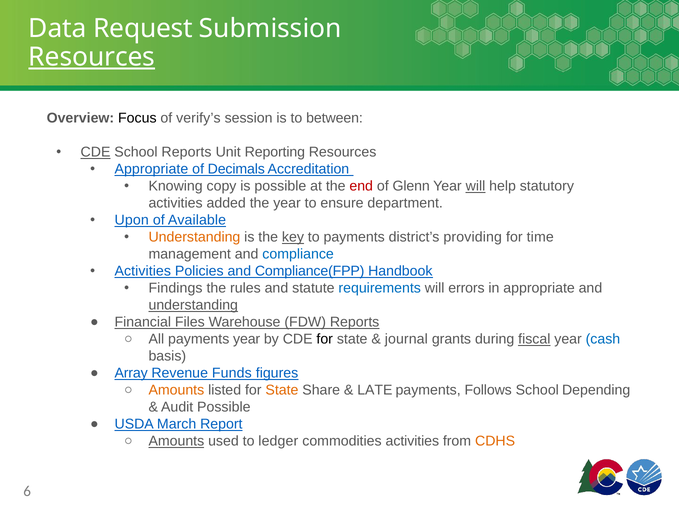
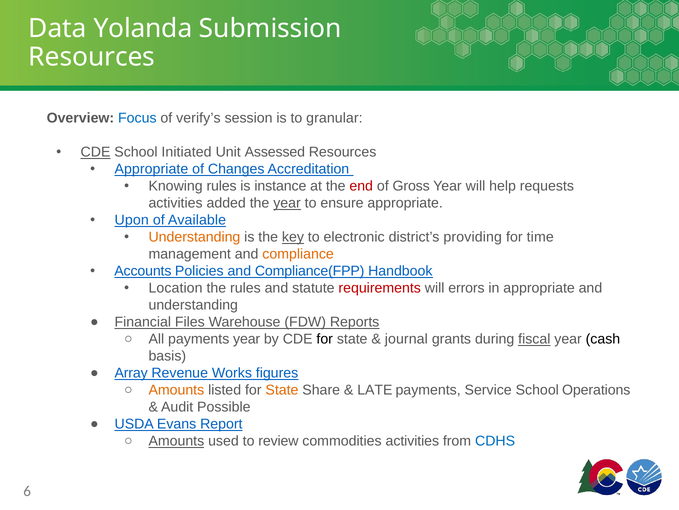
Request: Request -> Yolanda (143, 28)
Resources underline: present -> none (92, 57)
Focus colour: black -> blue (137, 118)
between: between -> granular (334, 118)
School Reports: Reports -> Initiated (187, 152)
Reporting: Reporting -> Assessed (275, 152)
Decimals: Decimals -> Changes (236, 169)
Knowing copy: copy -> rules (222, 186)
is possible: possible -> instance (280, 186)
Glenn: Glenn -> Gross (411, 186)
will underline: present -> none (475, 186)
statutory: statutory -> requests (547, 186)
year underline: none -> present (287, 203)
ensure department: department -> appropriate (405, 203)
to payments: payments -> electronic (354, 237)
compliance colour: blue -> orange (298, 254)
Activities: Activities -> Accounts (143, 271)
Findings: Findings -> Location (176, 288)
requirements colour: blue -> red (380, 288)
understanding underline: present -> none (193, 305)
cash colour: blue -> black (603, 339)
Funds: Funds -> Works (232, 373)
Follows: Follows -> Service (488, 390)
Depending: Depending -> Operations (596, 390)
March: March -> Evans (177, 424)
ledger: ledger -> review (278, 441)
CDHS colour: orange -> blue (495, 441)
